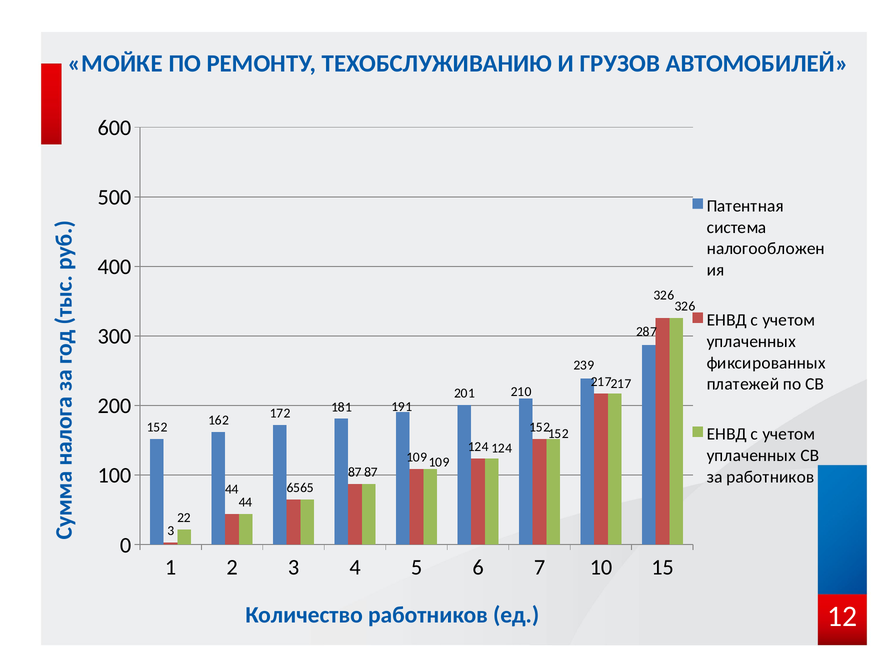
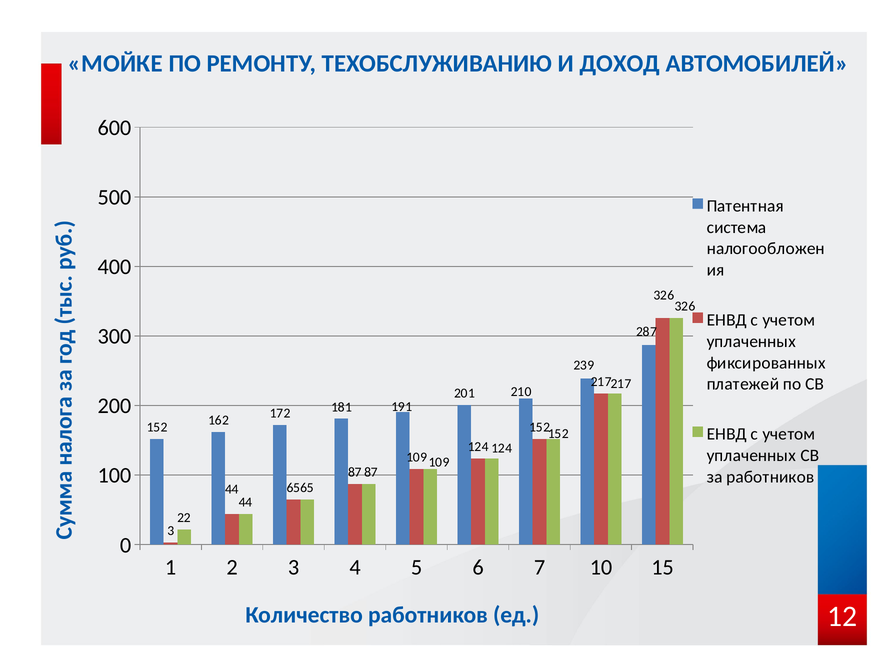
ГРУЗОВ: ГРУЗОВ -> ДОХОД (620, 63)
